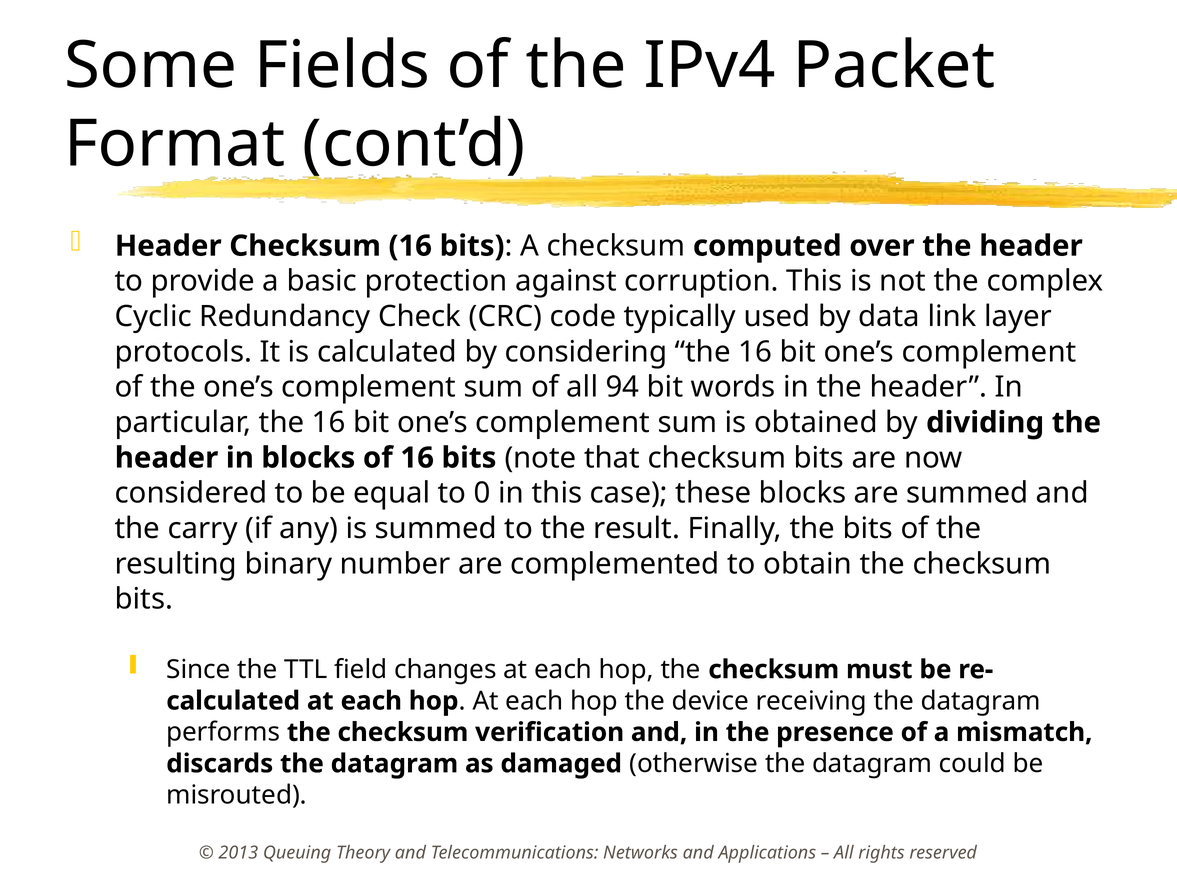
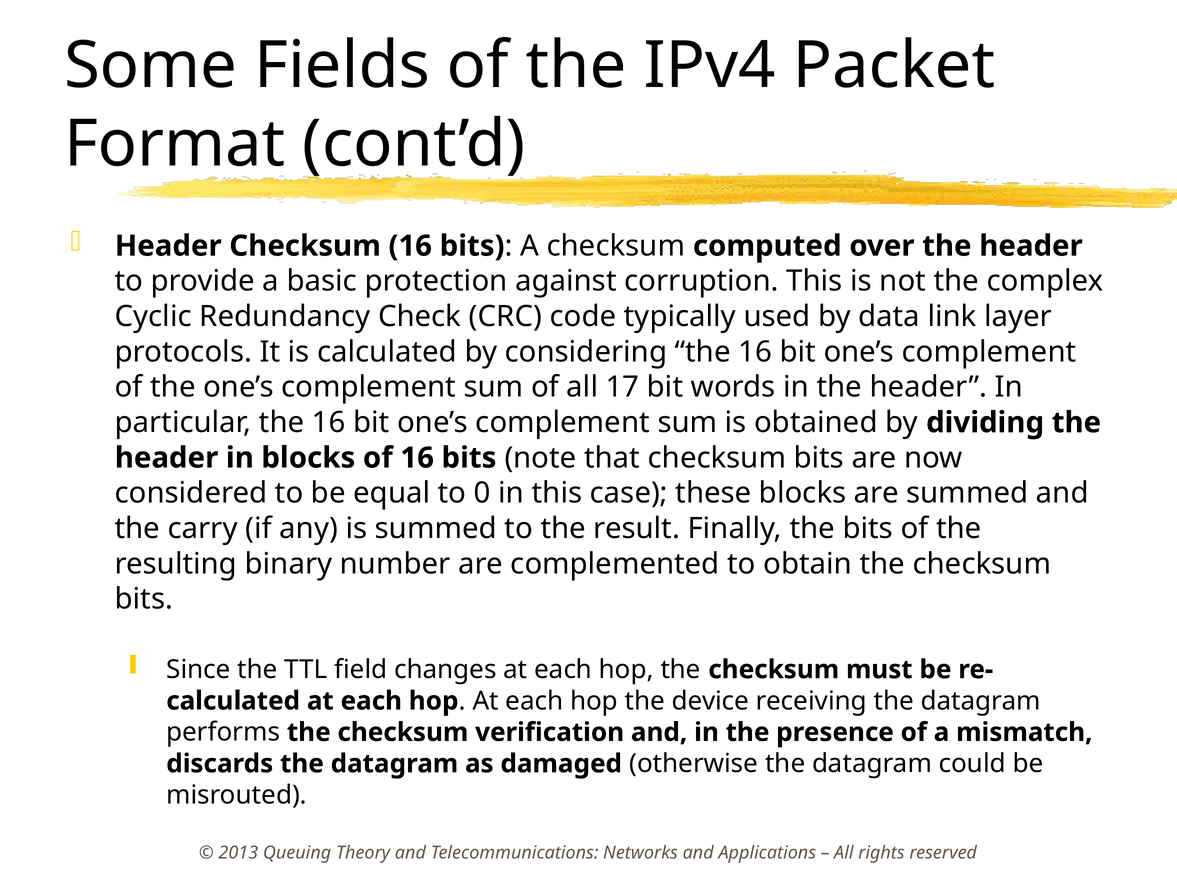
94: 94 -> 17 (622, 387)
